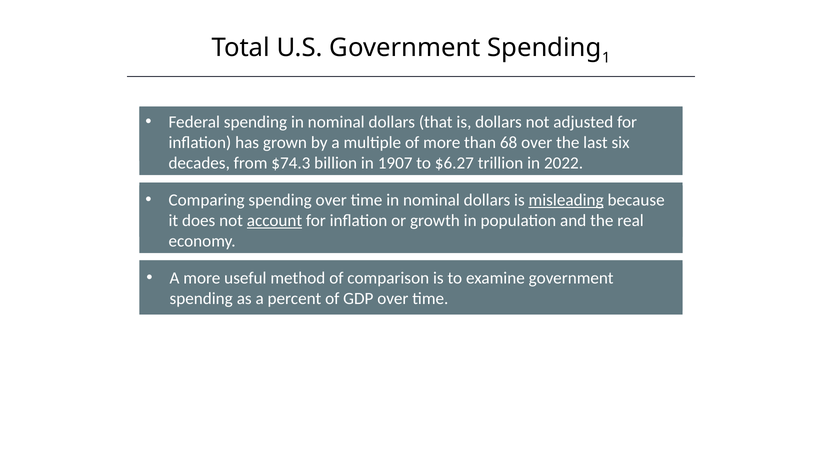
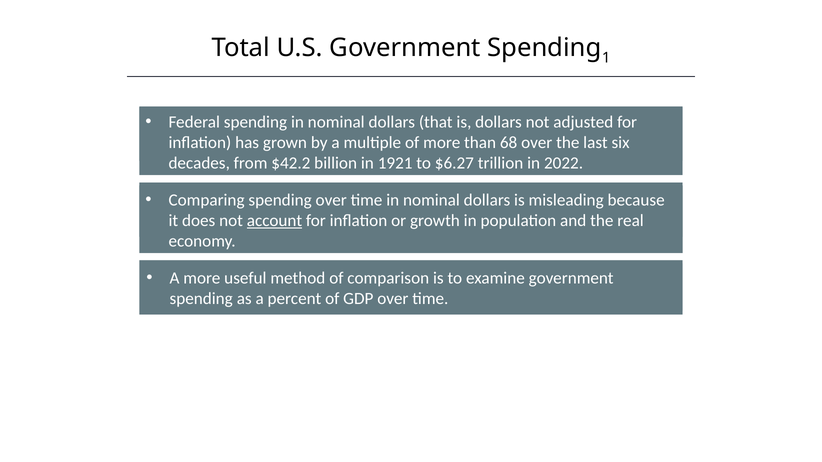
$74.3: $74.3 -> $42.2 (291, 163)
1907: 1907 -> 1921 (395, 163)
misleading underline: present -> none (566, 200)
